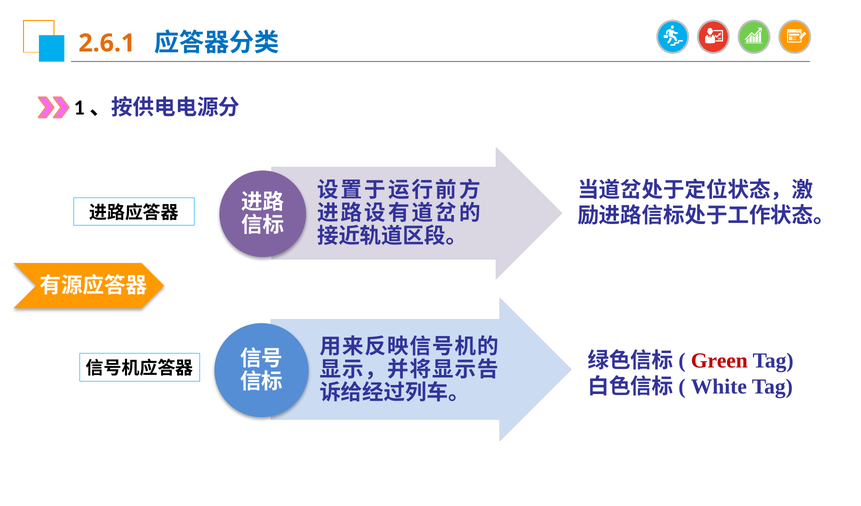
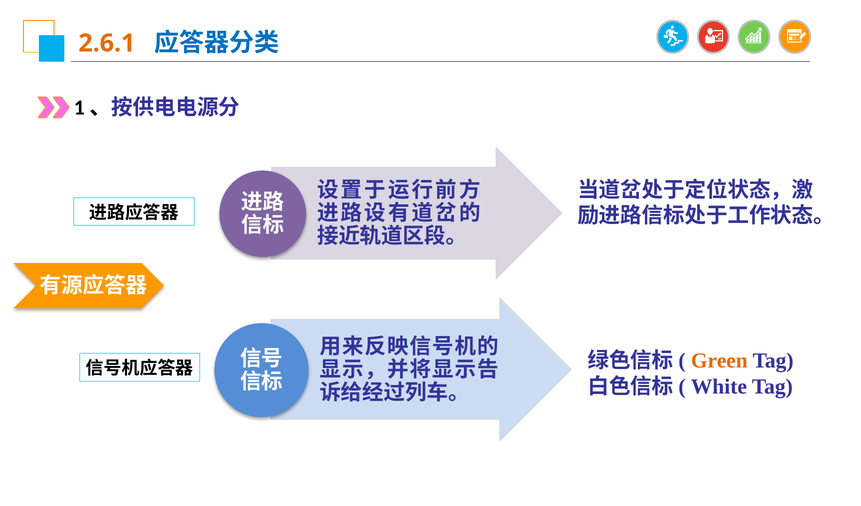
Green colour: red -> orange (719, 361)
